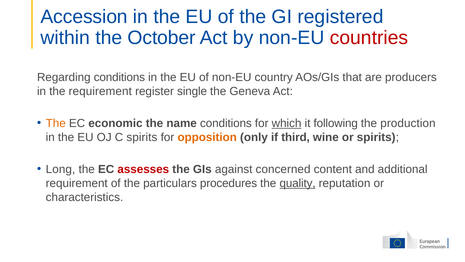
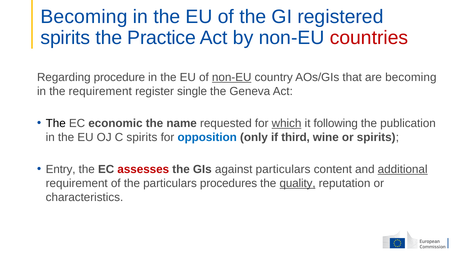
Accession: Accession -> Becoming (84, 17)
within: within -> spirits (65, 38)
October: October -> Practice (162, 38)
Regarding conditions: conditions -> procedure (119, 77)
non-EU underline: none -> present (232, 77)
are producers: producers -> becoming (411, 77)
The colour: orange -> black (56, 123)
name conditions: conditions -> requested (226, 123)
production: production -> publication (408, 123)
opposition colour: orange -> blue (207, 137)
Long: Long -> Entry (61, 169)
against concerned: concerned -> particulars (283, 169)
additional underline: none -> present (403, 169)
